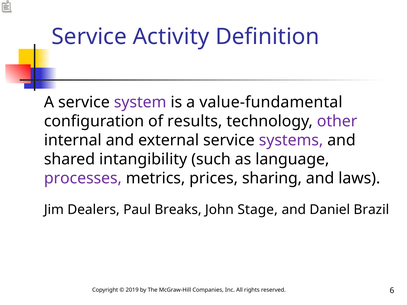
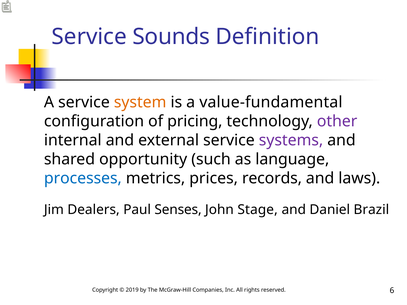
Activity: Activity -> Sounds (171, 37)
system colour: purple -> orange (140, 102)
results: results -> pricing (195, 121)
intangibility: intangibility -> opportunity (143, 159)
processes colour: purple -> blue (83, 178)
sharing: sharing -> records (272, 178)
Breaks: Breaks -> Senses (178, 210)
